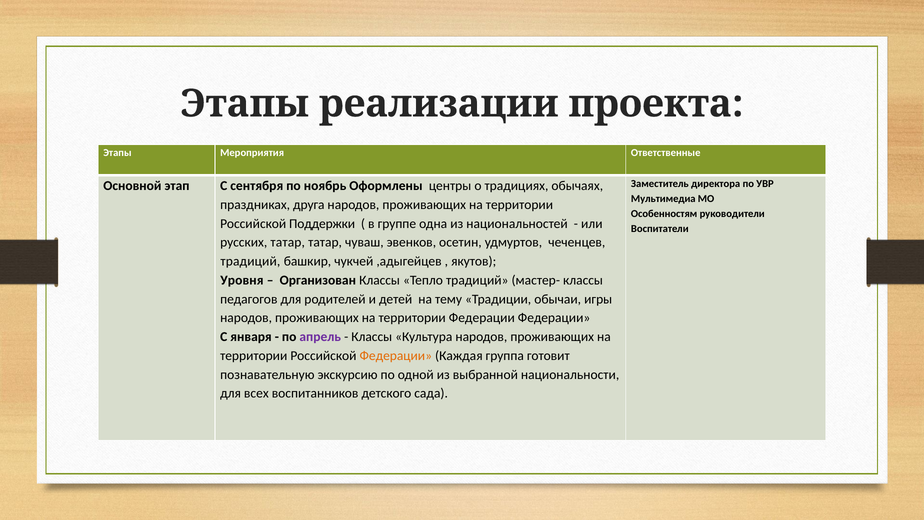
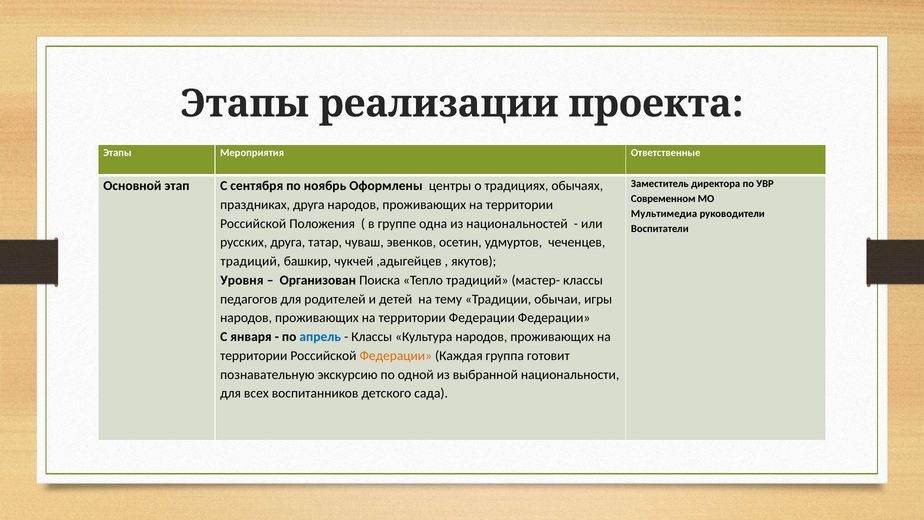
Мультимедиа: Мультимедиа -> Современном (663, 199)
Особенностям: Особенностям -> Мультимедиа (664, 214)
Поддержки: Поддержки -> Положения (322, 224)
русских татар: татар -> друга (288, 242)
Организован Классы: Классы -> Поиска (380, 280)
апрель colour: purple -> blue (320, 337)
